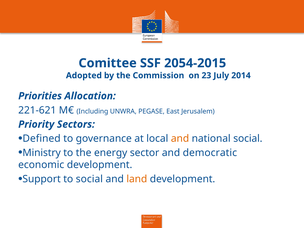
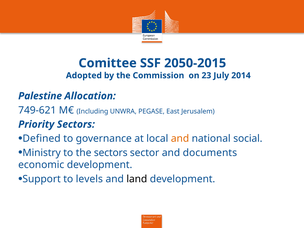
2054-2015: 2054-2015 -> 2050-2015 (195, 63)
Priorities: Priorities -> Palestine (40, 96)
221-621: 221-621 -> 749-621 (37, 110)
the energy: energy -> sectors (111, 153)
democratic: democratic -> documents (210, 153)
to social: social -> levels (89, 179)
land colour: orange -> black (137, 179)
